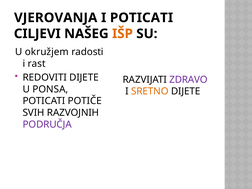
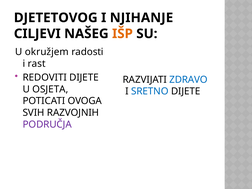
VJEROVANJA: VJEROVANJA -> DJETETOVOG (56, 18)
I POTICATI: POTICATI -> NJIHANJE (142, 18)
ZDRAVO colour: purple -> blue (188, 80)
PONSA: PONSA -> OSJETA (50, 89)
SRETNO colour: orange -> blue (150, 91)
POTIČE: POTIČE -> OVOGA (85, 101)
